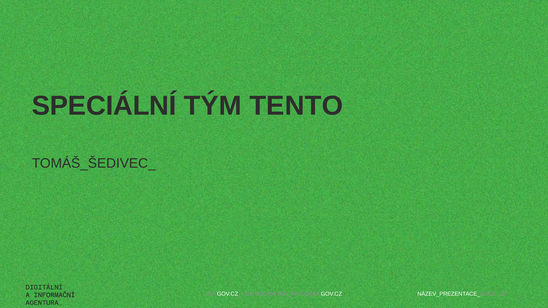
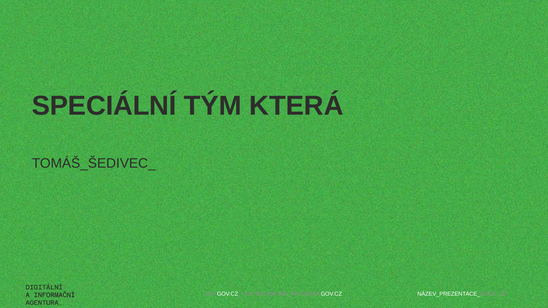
TENTO: TENTO -> KTERÁ (296, 106)
